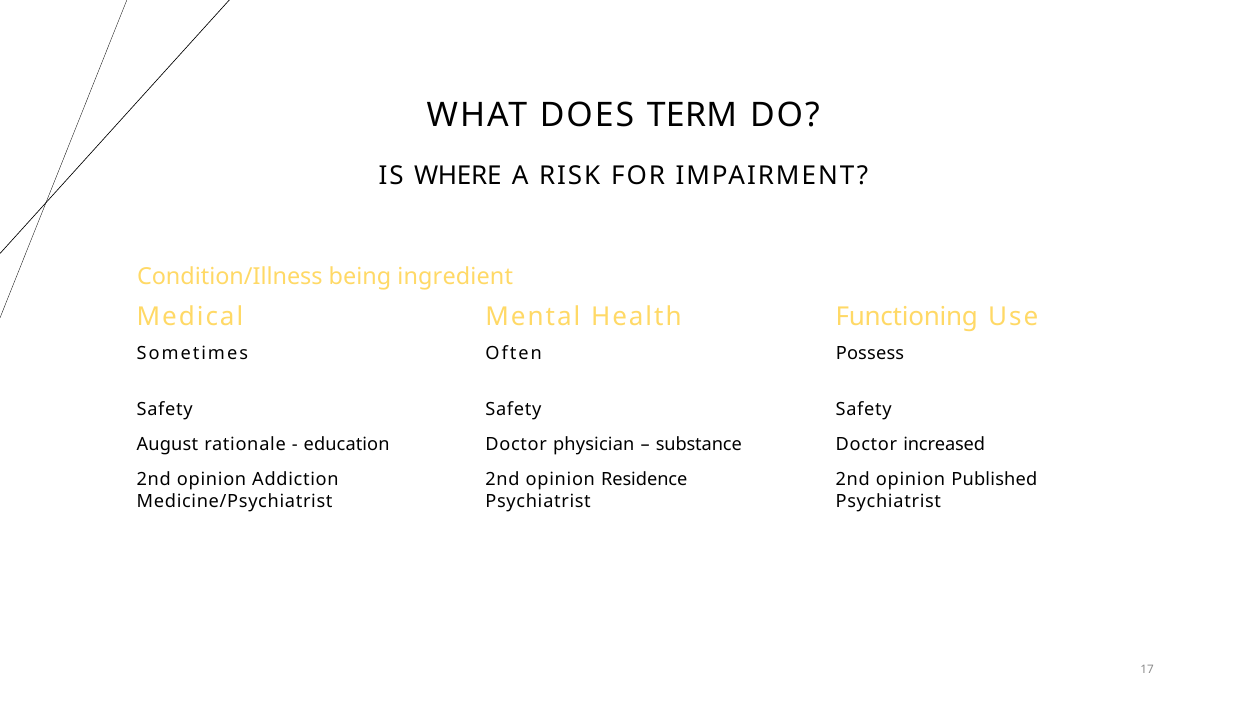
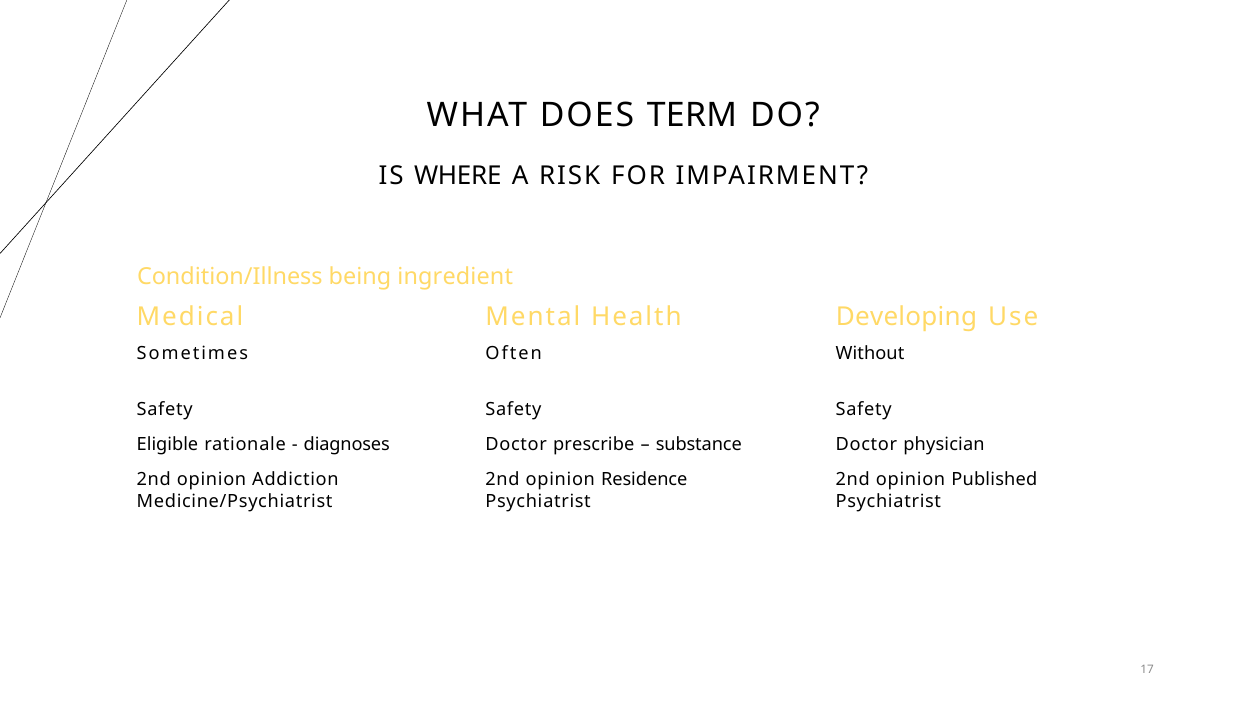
Functioning: Functioning -> Developing (906, 317)
Possess: Possess -> Without (870, 354)
August: August -> Eligible (167, 445)
education: education -> diagnoses (347, 445)
physician: physician -> prescribe (594, 445)
increased: increased -> physician (944, 445)
